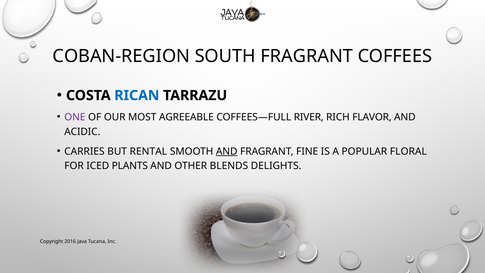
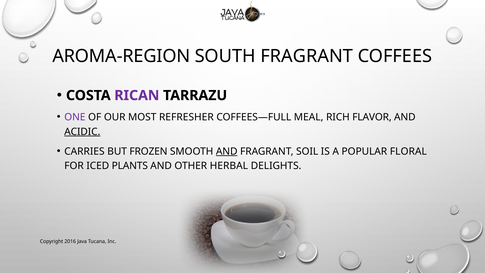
COBAN-REGION: COBAN-REGION -> AROMA-REGION (121, 56)
RICAN colour: blue -> purple (137, 95)
AGREEABLE: AGREEABLE -> REFRESHER (186, 117)
RIVER: RIVER -> MEAL (309, 117)
ACIDIC underline: none -> present (82, 132)
RENTAL: RENTAL -> FROZEN (148, 151)
FINE: FINE -> SOIL (307, 151)
BLENDS: BLENDS -> HERBAL (229, 166)
